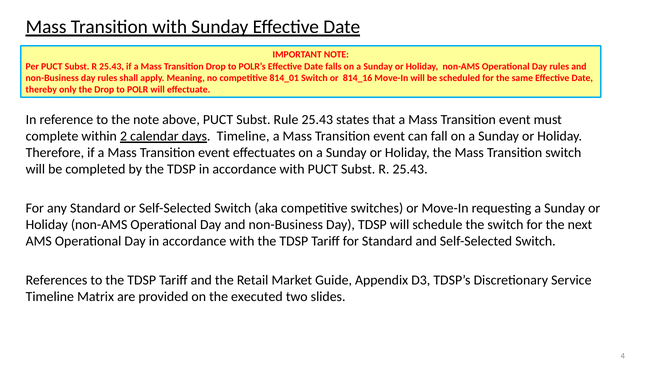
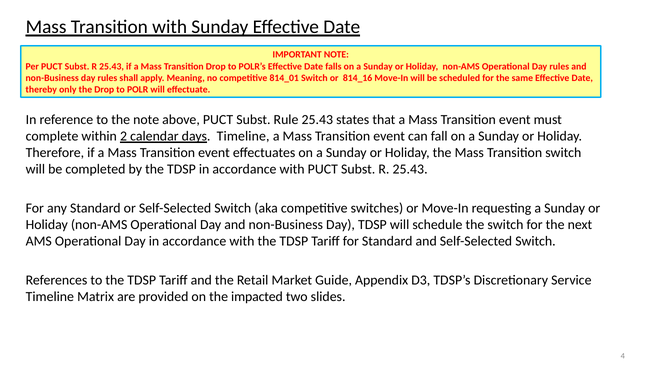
executed: executed -> impacted (257, 297)
